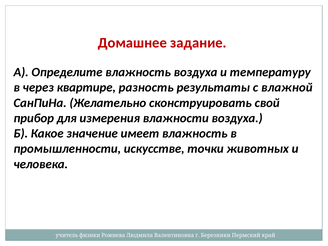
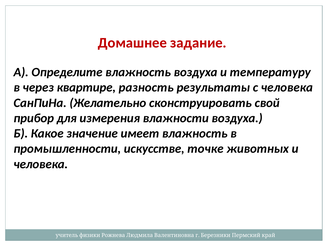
с влажной: влажной -> человека (287, 88)
точки: точки -> точке (205, 149)
